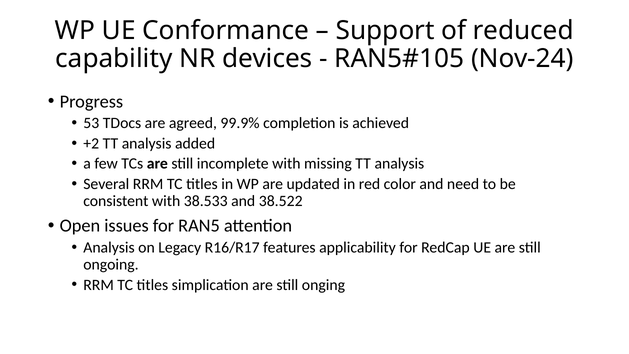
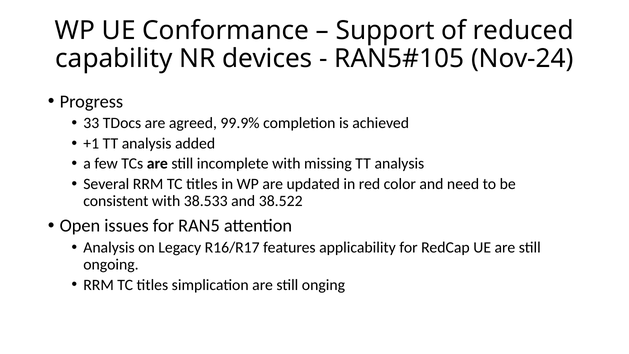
53: 53 -> 33 (91, 123)
+2: +2 -> +1 (91, 143)
